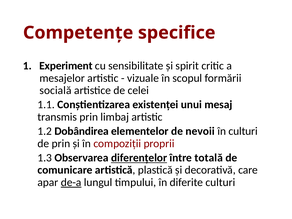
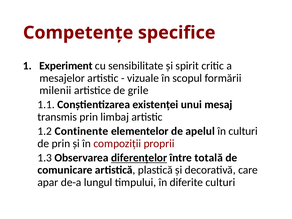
socială: socială -> milenii (55, 90)
celei: celei -> grile (138, 90)
Dobândirea: Dobândirea -> Continente (81, 131)
nevoii: nevoii -> apelul (200, 131)
de-a underline: present -> none (71, 182)
